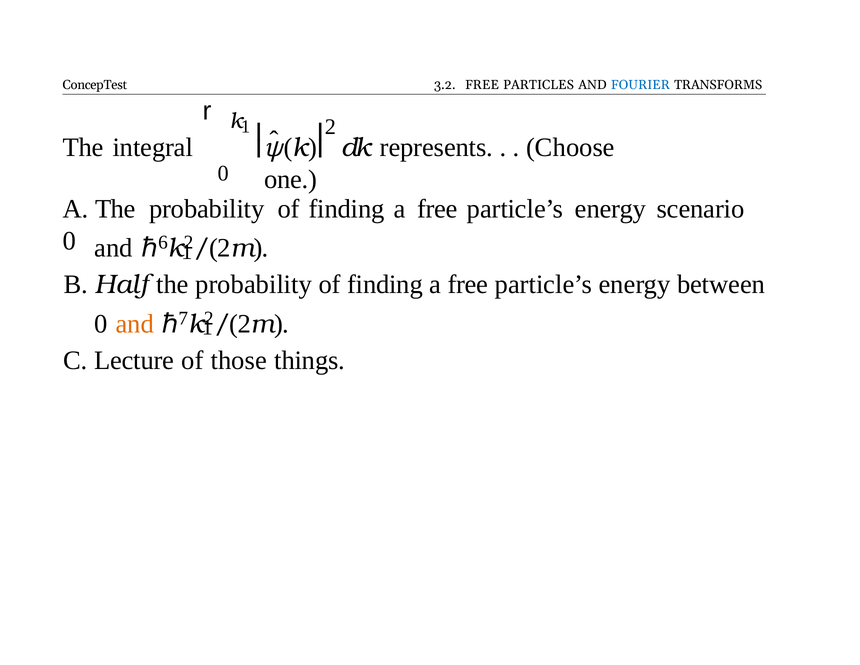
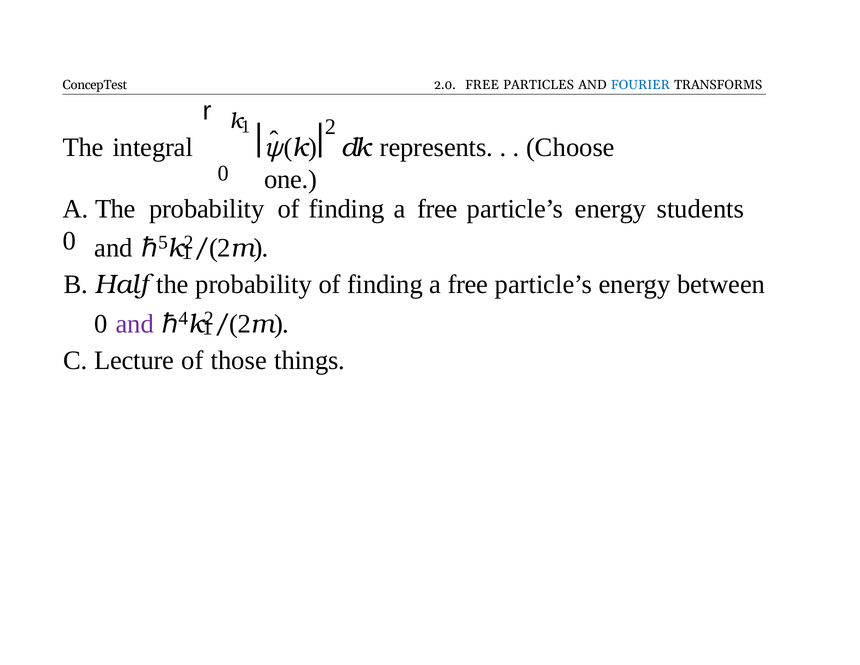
3.2: 3.2 -> 2.0 (445, 85)
scenario: scenario -> students (700, 209)
6: 6 -> 5 (163, 242)
and colour: orange -> purple (135, 324)
7: 7 -> 4 (183, 318)
